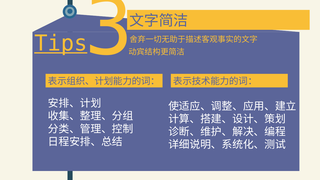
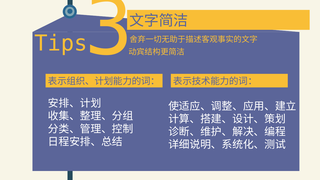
Tips underline: present -> none (61, 43)
